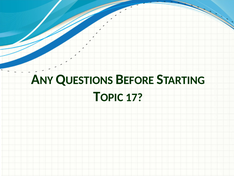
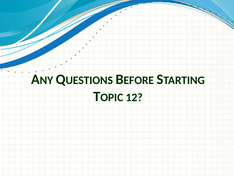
17: 17 -> 12 (134, 97)
